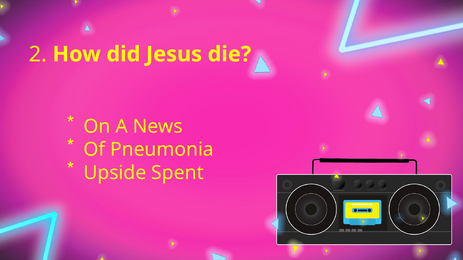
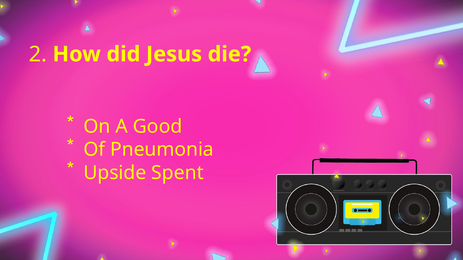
News: News -> Good (158, 127)
